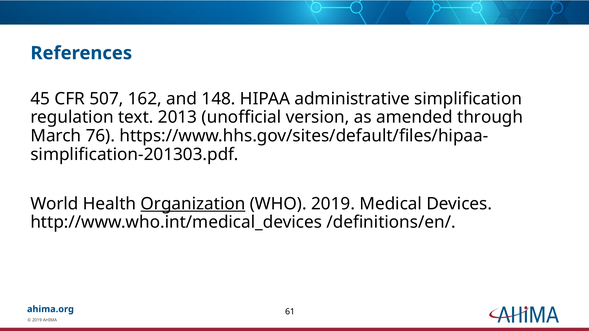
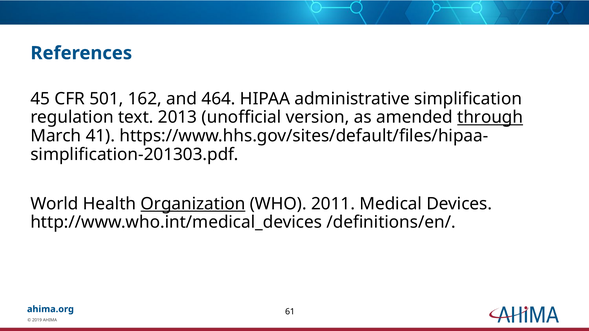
507: 507 -> 501 (106, 99)
148: 148 -> 464 (219, 99)
through underline: none -> present (490, 117)
76: 76 -> 41 (100, 136)
WHO 2019: 2019 -> 2011 (333, 204)
